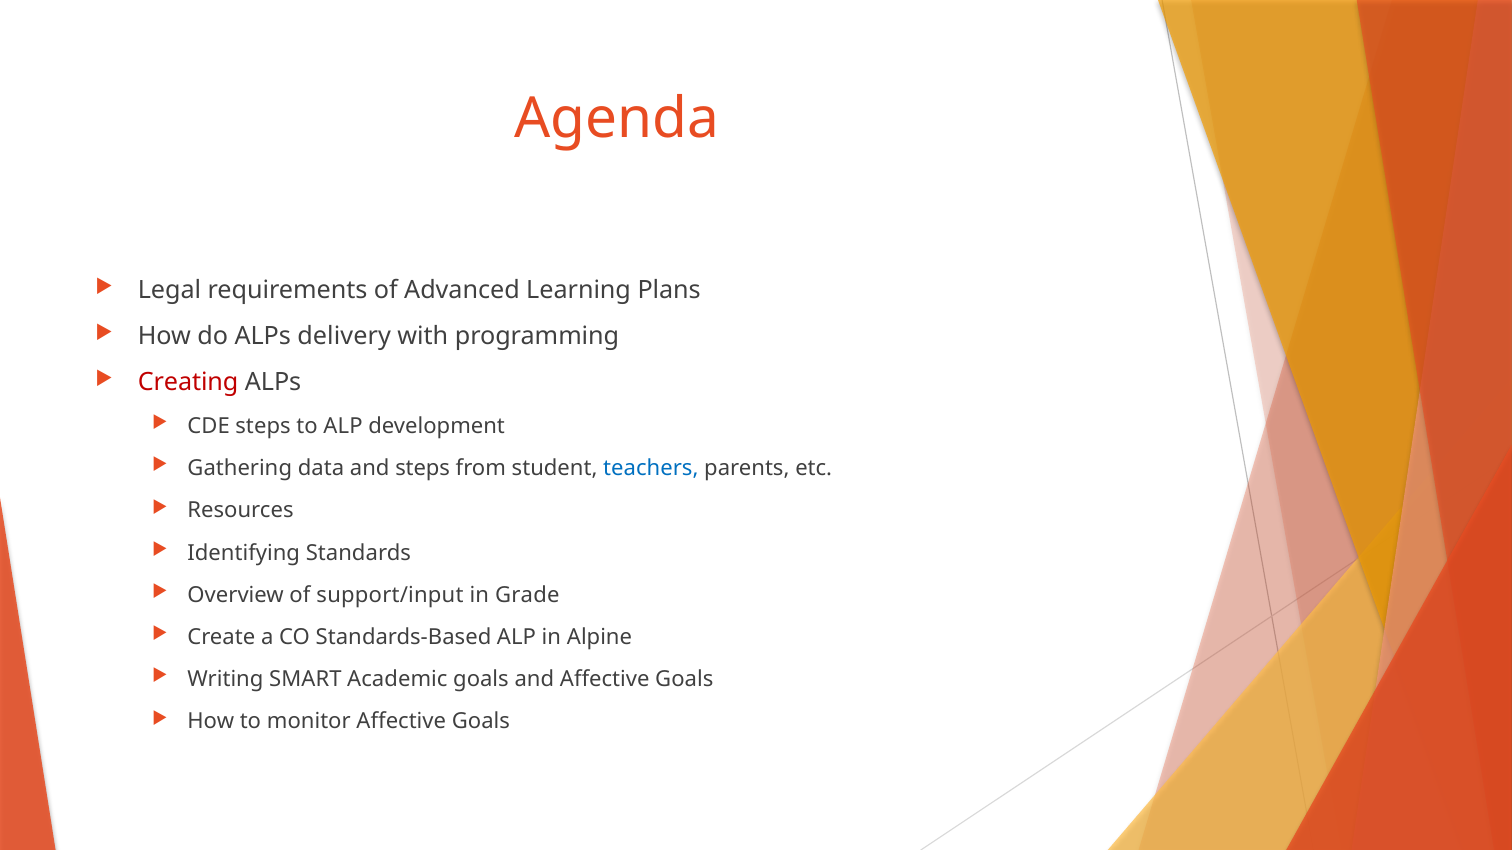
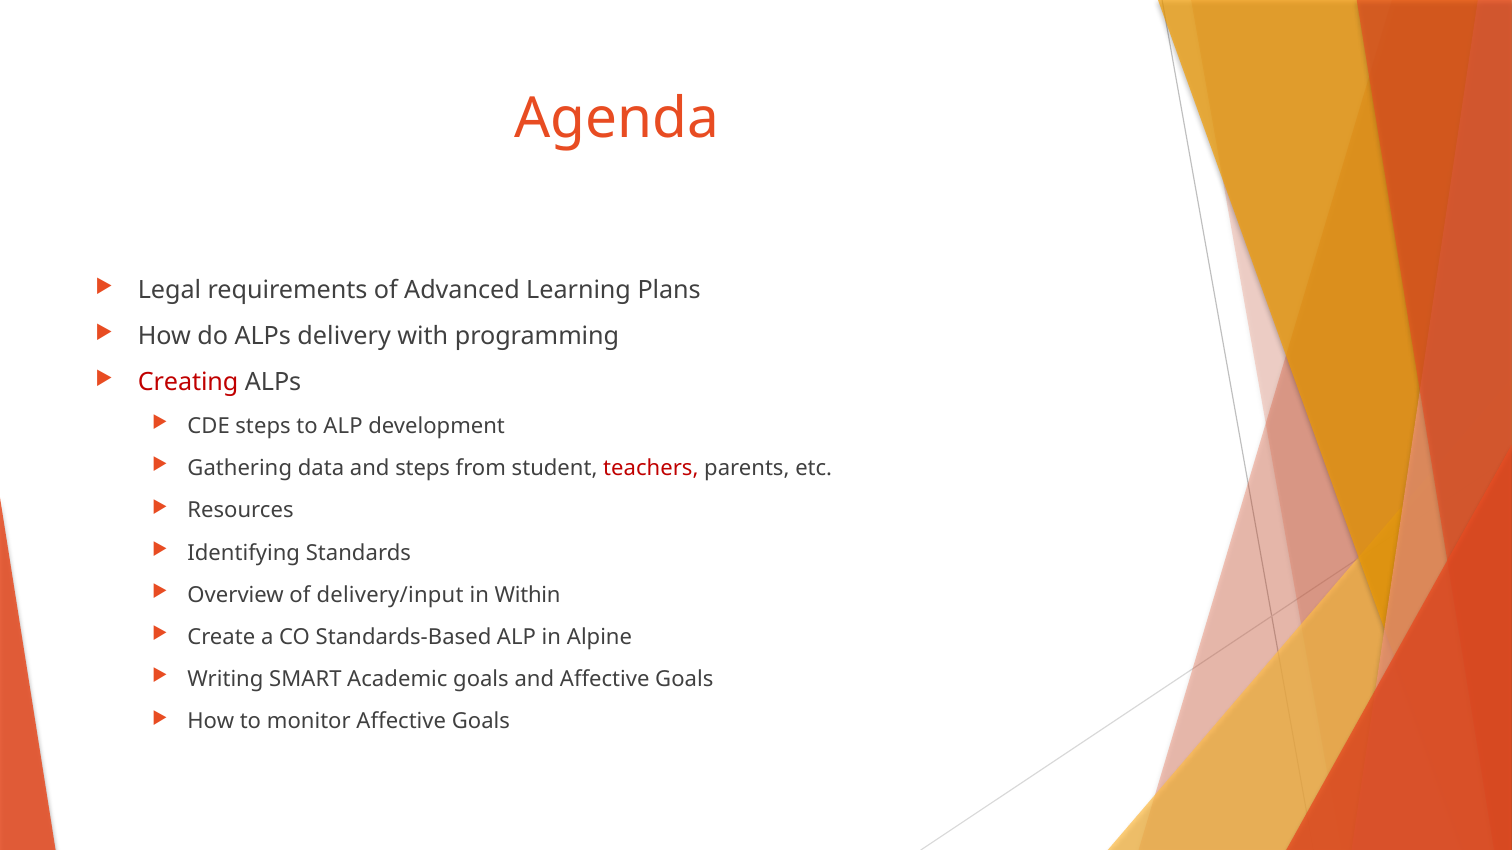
teachers colour: blue -> red (651, 469)
support/input: support/input -> delivery/input (390, 595)
Grade: Grade -> Within (528, 595)
